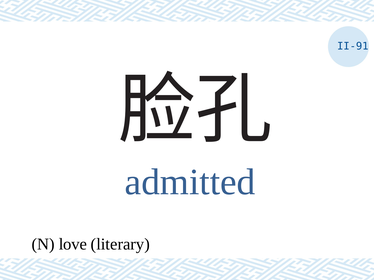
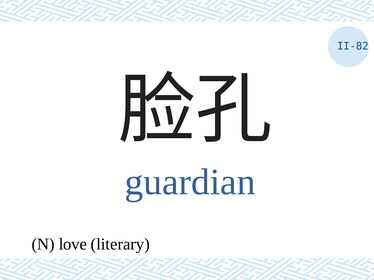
II-91: II-91 -> II-82 (353, 46)
admitted: admitted -> guardian (190, 182)
